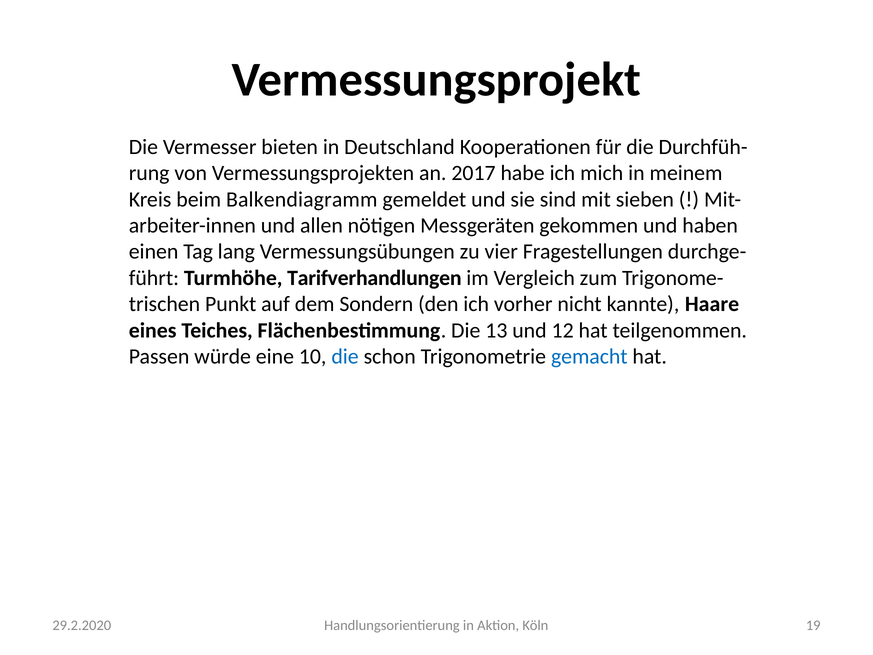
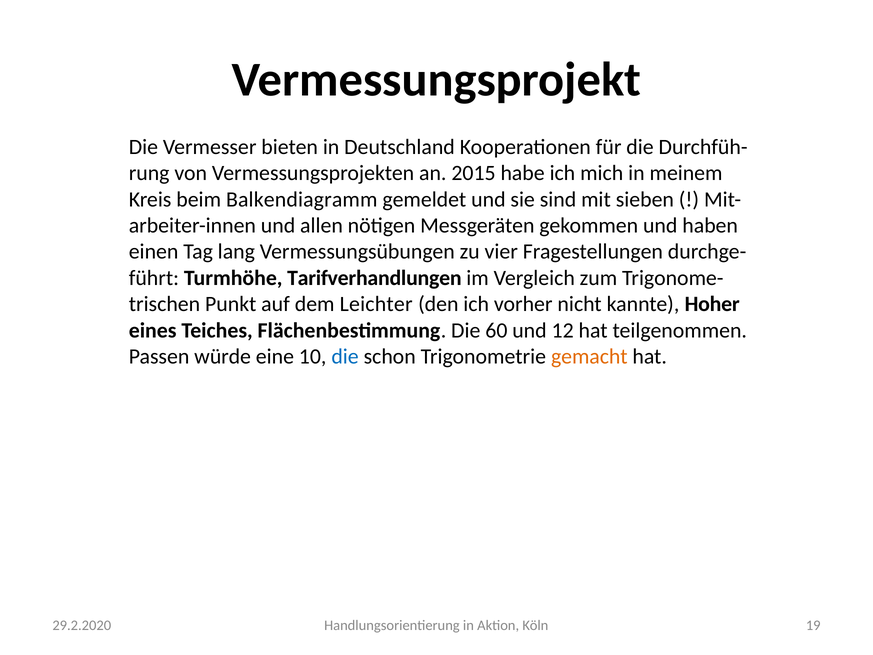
2017: 2017 -> 2015 (474, 173)
Sondern: Sondern -> Leichter (376, 304)
Haare: Haare -> Hoher (712, 304)
13: 13 -> 60 (496, 330)
gemacht colour: blue -> orange (589, 356)
